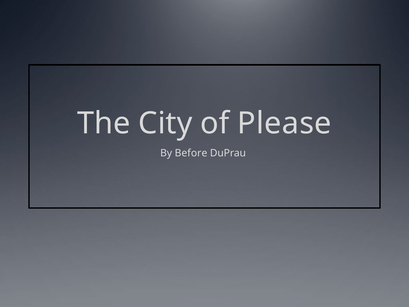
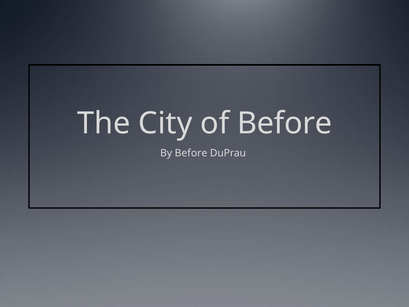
of Please: Please -> Before (285, 123)
